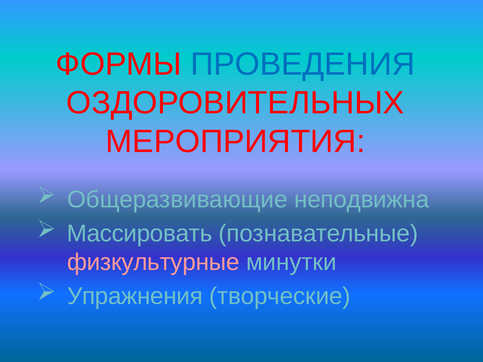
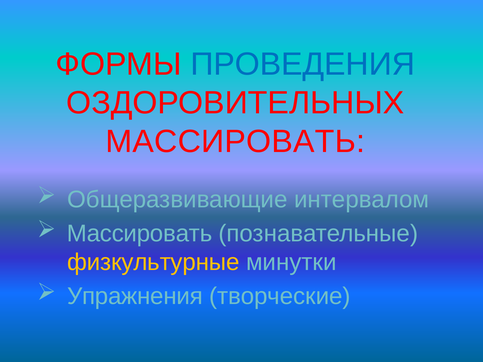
МЕРОПРИЯТИЯ: МЕРОПРИЯТИЯ -> МАССИРОВАТЬ (235, 142)
неподвижна: неподвижна -> интервалом (362, 200)
физкультурные colour: pink -> yellow (153, 263)
